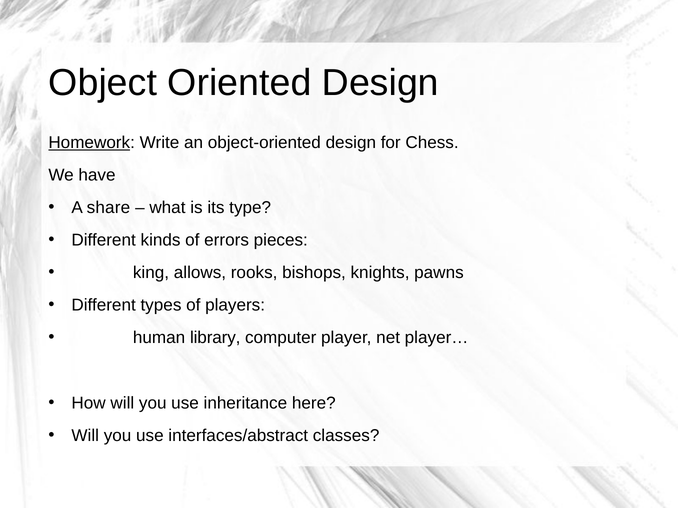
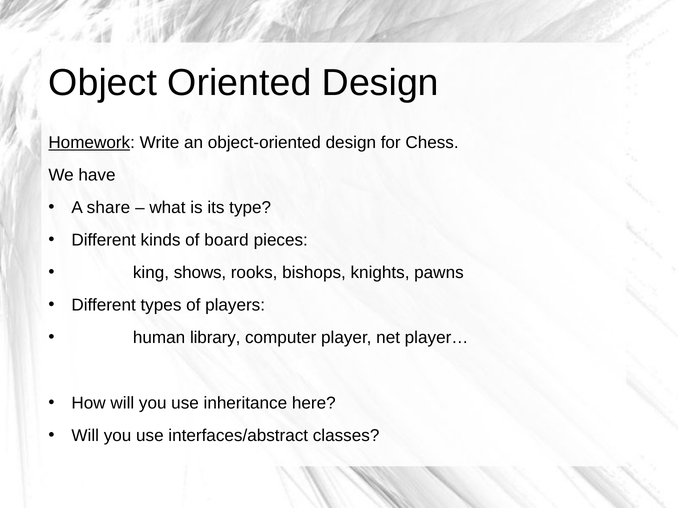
errors: errors -> board (226, 240)
allows: allows -> shows (200, 273)
